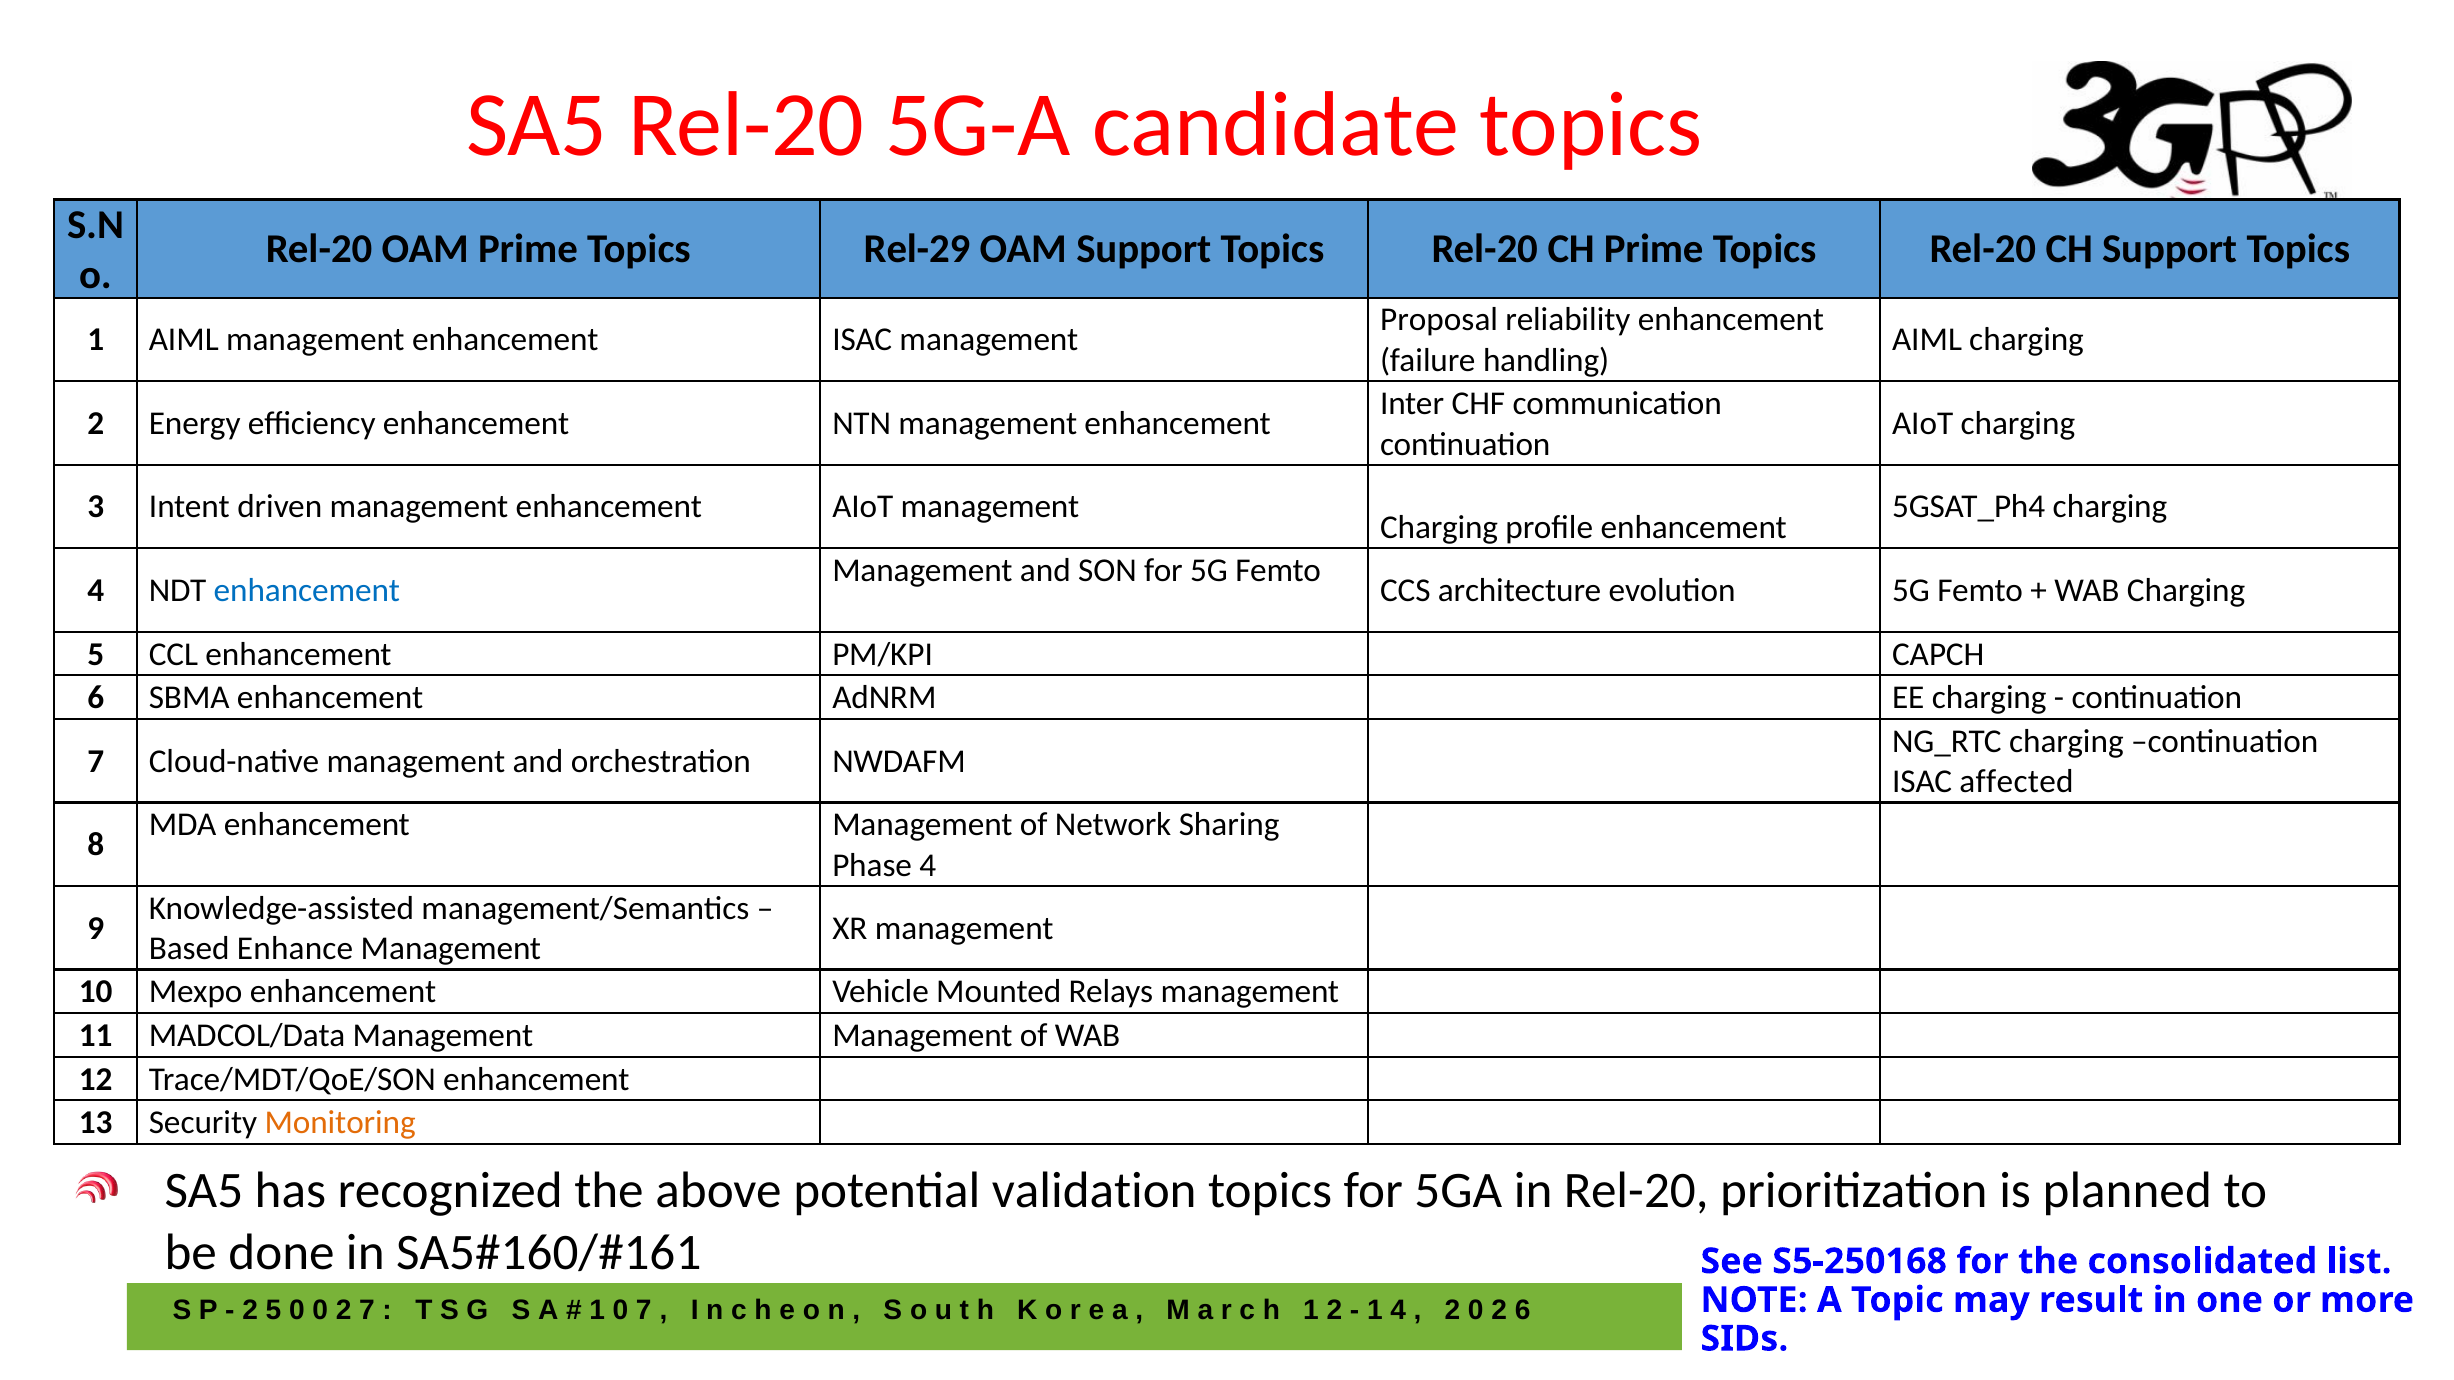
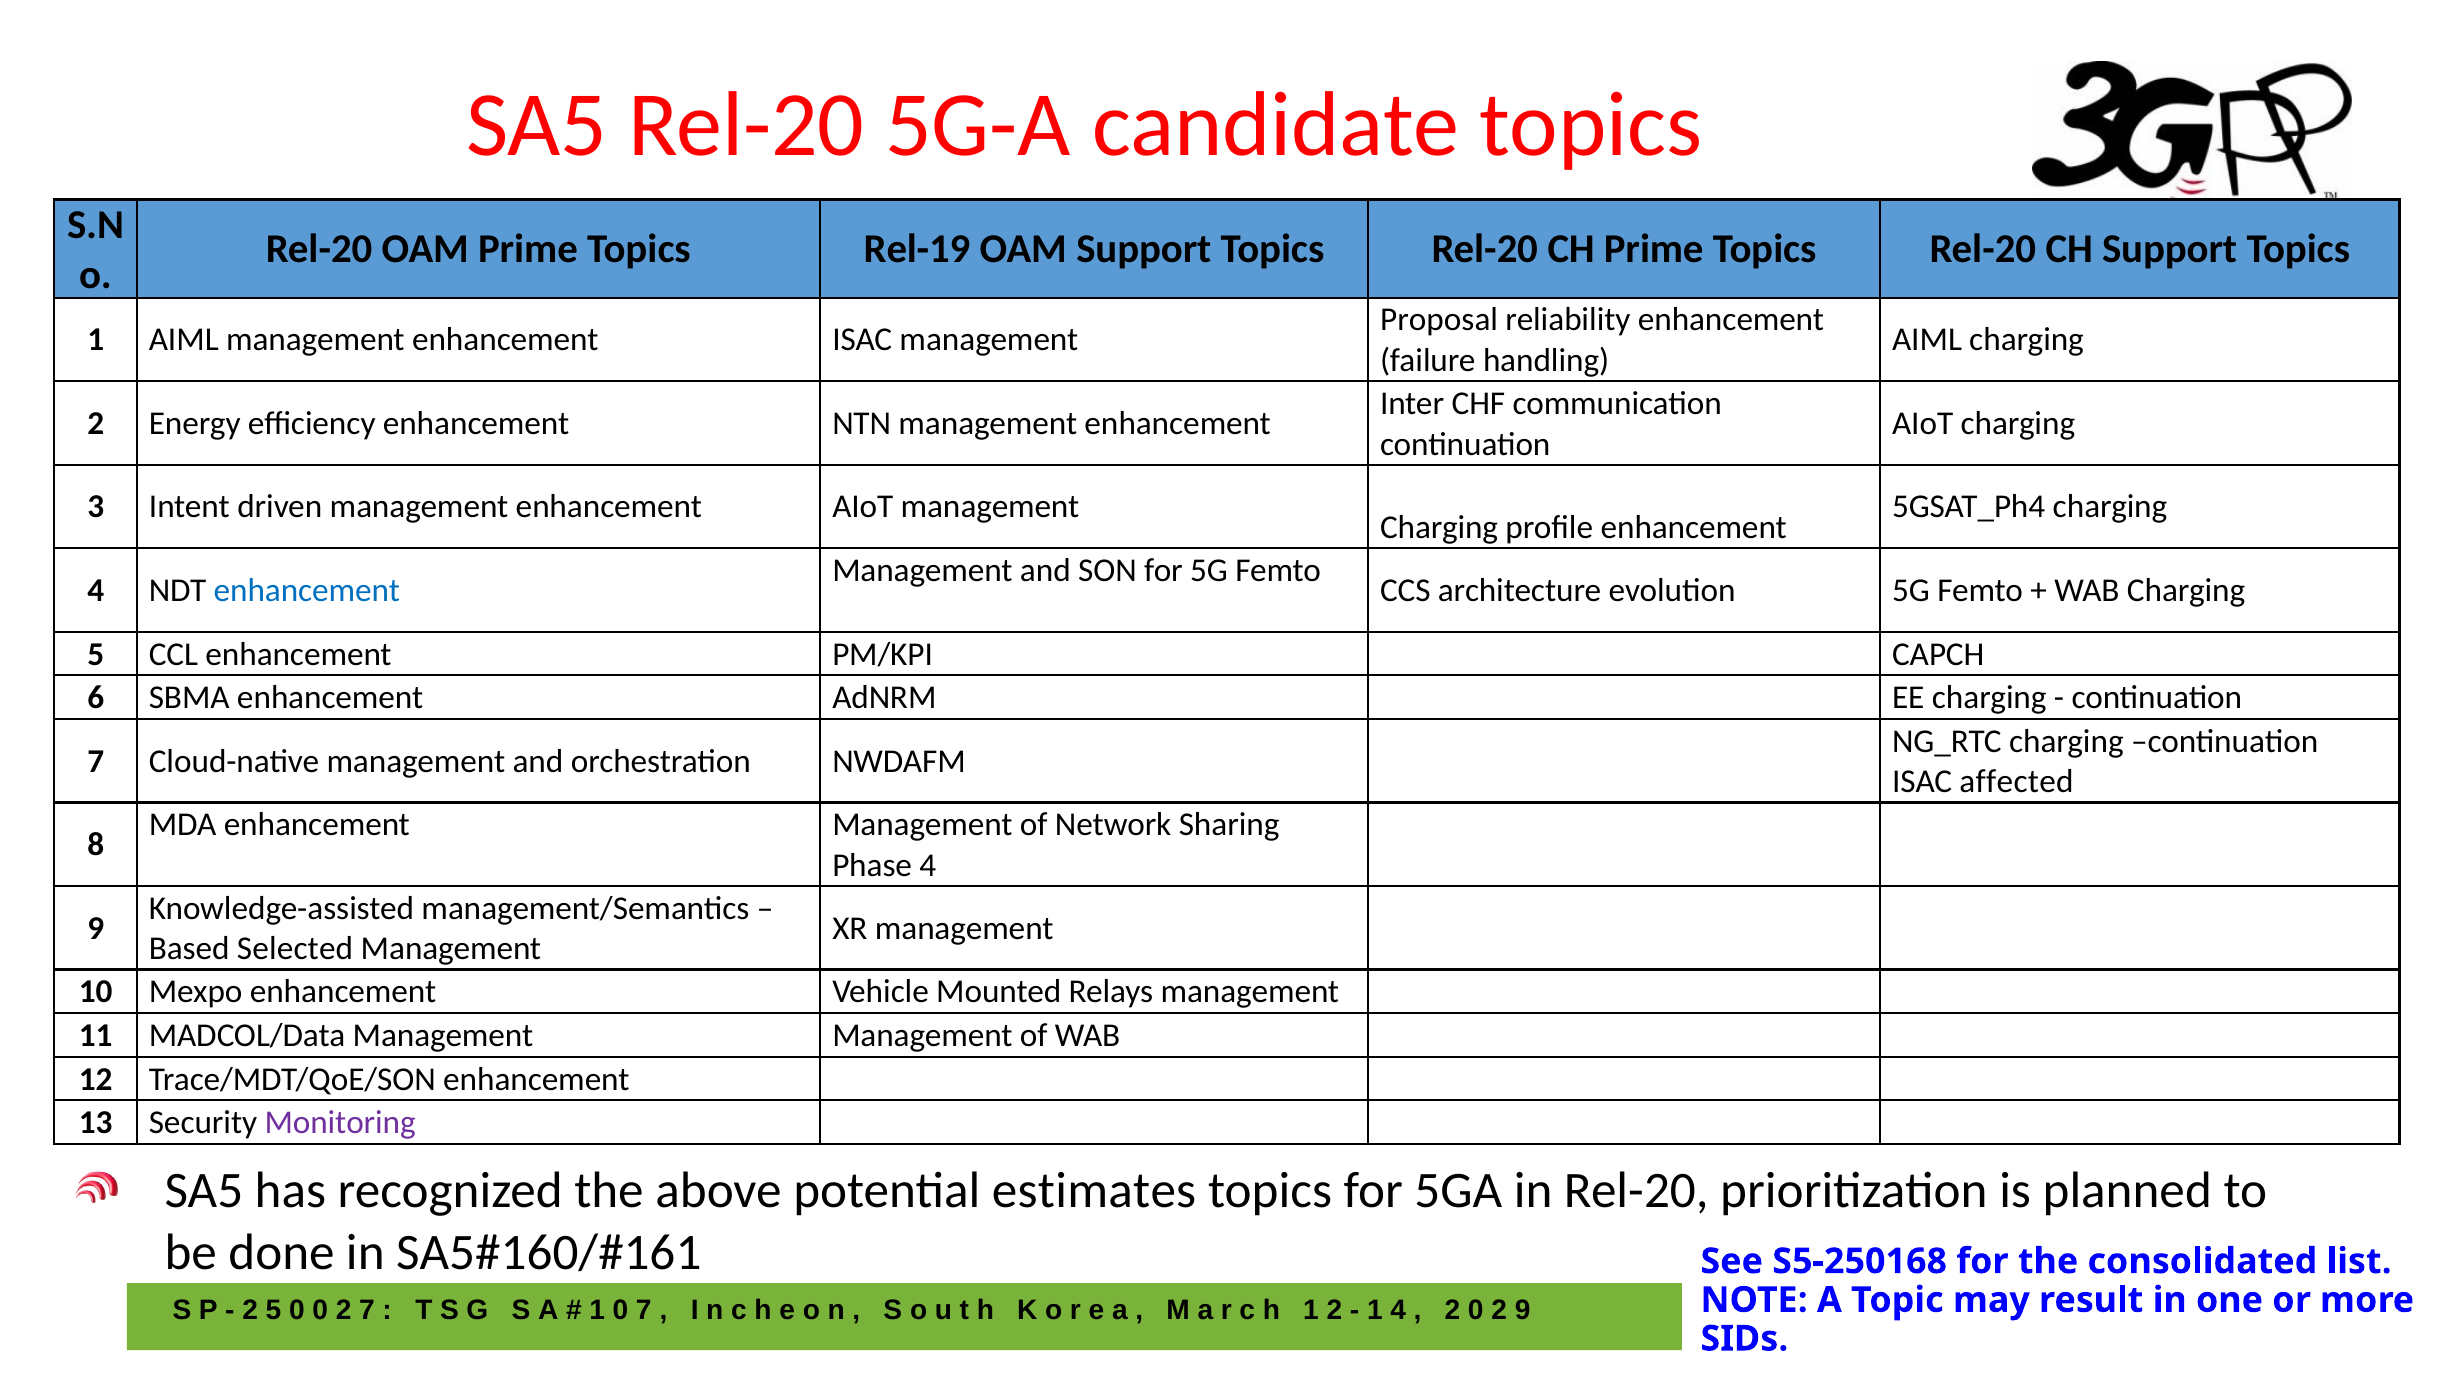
Rel-29: Rel-29 -> Rel-19 (917, 249)
Enhance: Enhance -> Selected (295, 949)
Monitoring colour: orange -> purple (340, 1123)
validation: validation -> estimates (1094, 1191)
2 6: 6 -> 9 (1523, 1311)
